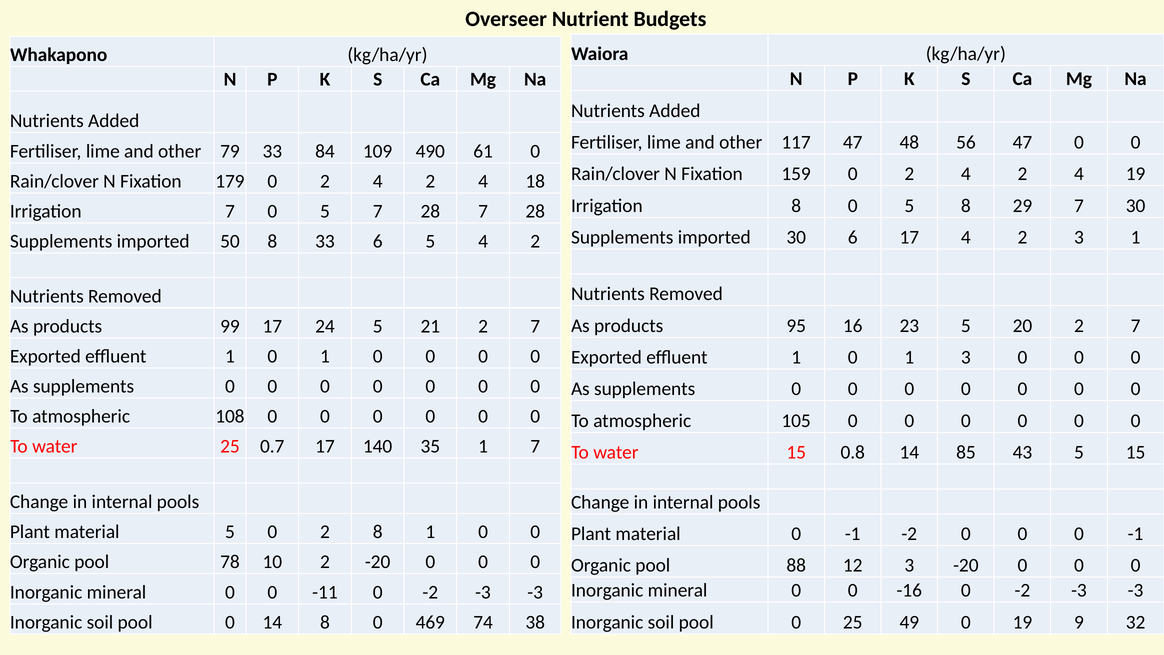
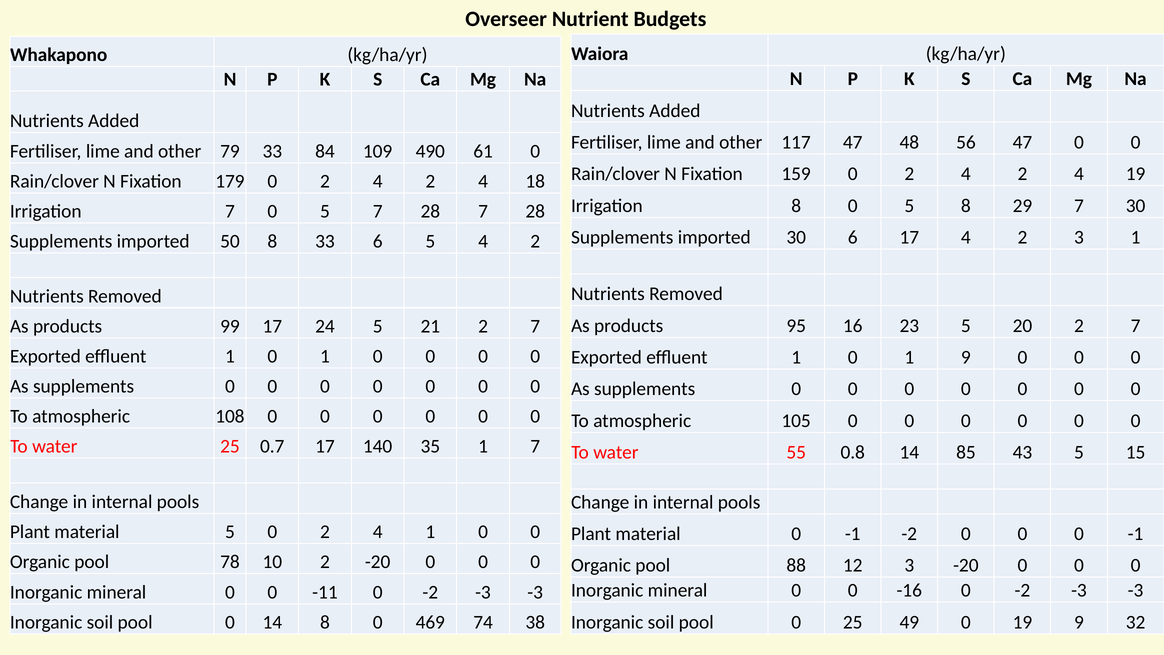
1 3: 3 -> 9 (966, 357)
water 15: 15 -> 55 (796, 452)
5 0 2 8: 8 -> 4 (378, 532)
